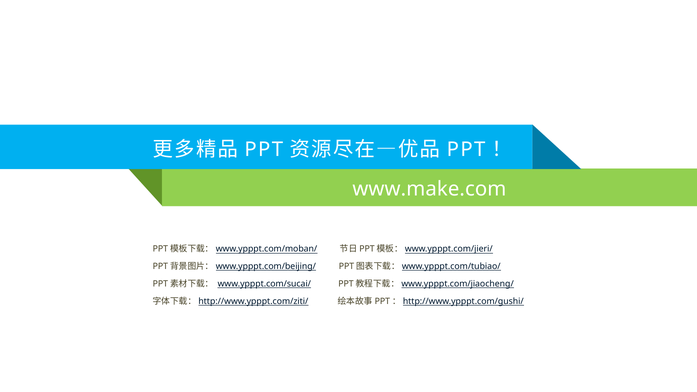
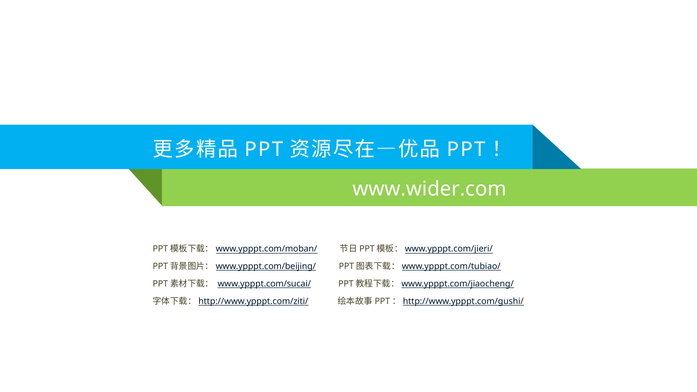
www.make.com: www.make.com -> www.wider.com (429, 189)
